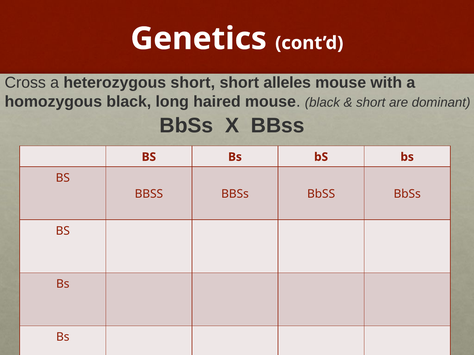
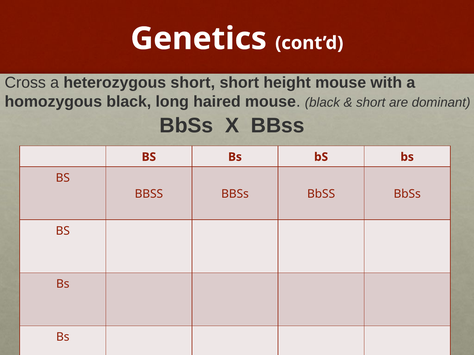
alleles: alleles -> height (287, 83)
